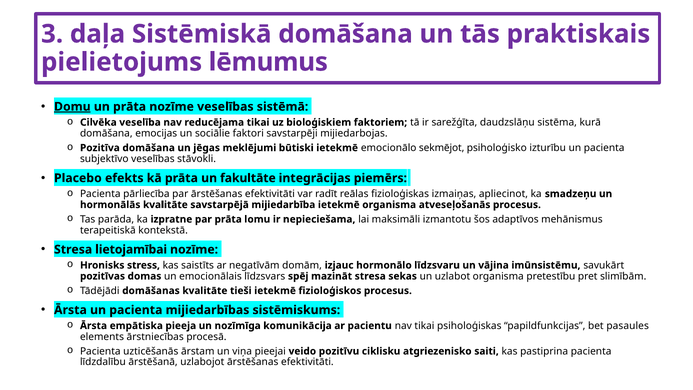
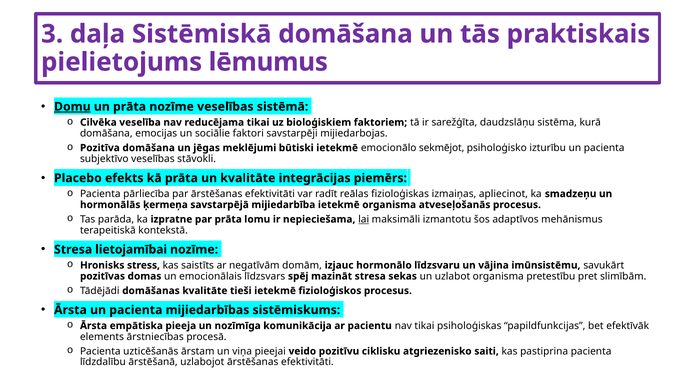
un fakultāte: fakultāte -> kvalitāte (248, 178)
hormonālās kvalitāte: kvalitāte -> ķermeņa (165, 205)
lai underline: none -> present (364, 219)
pasaules: pasaules -> efektīvāk (628, 326)
